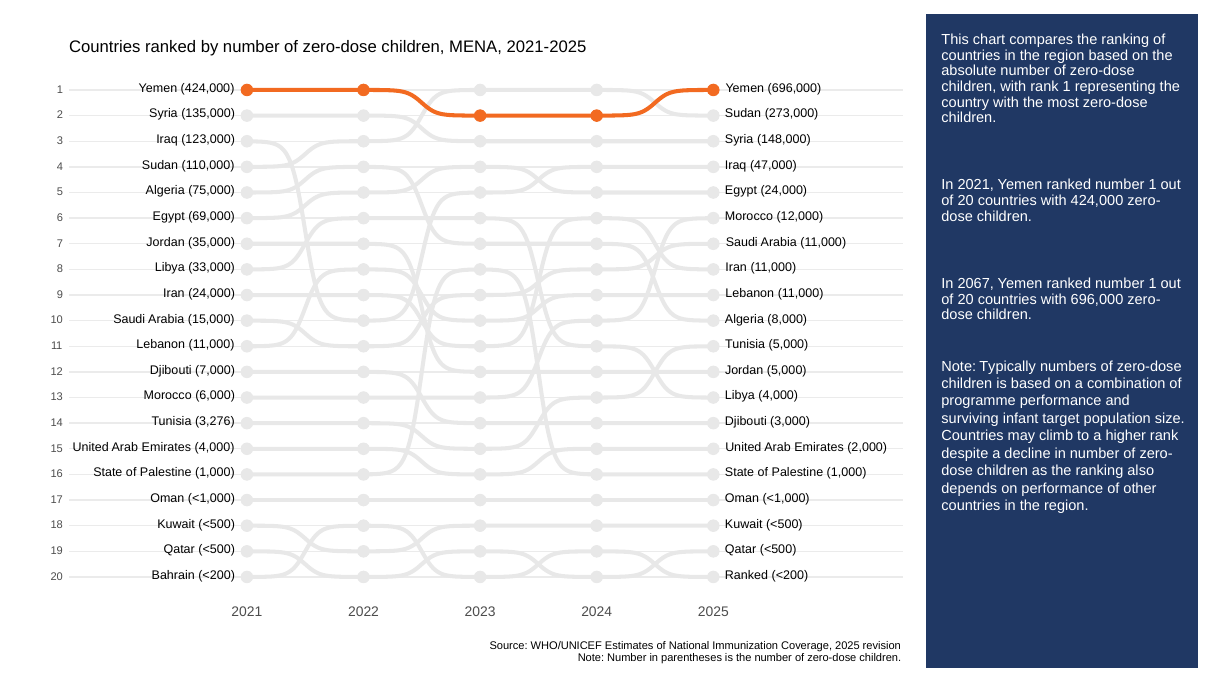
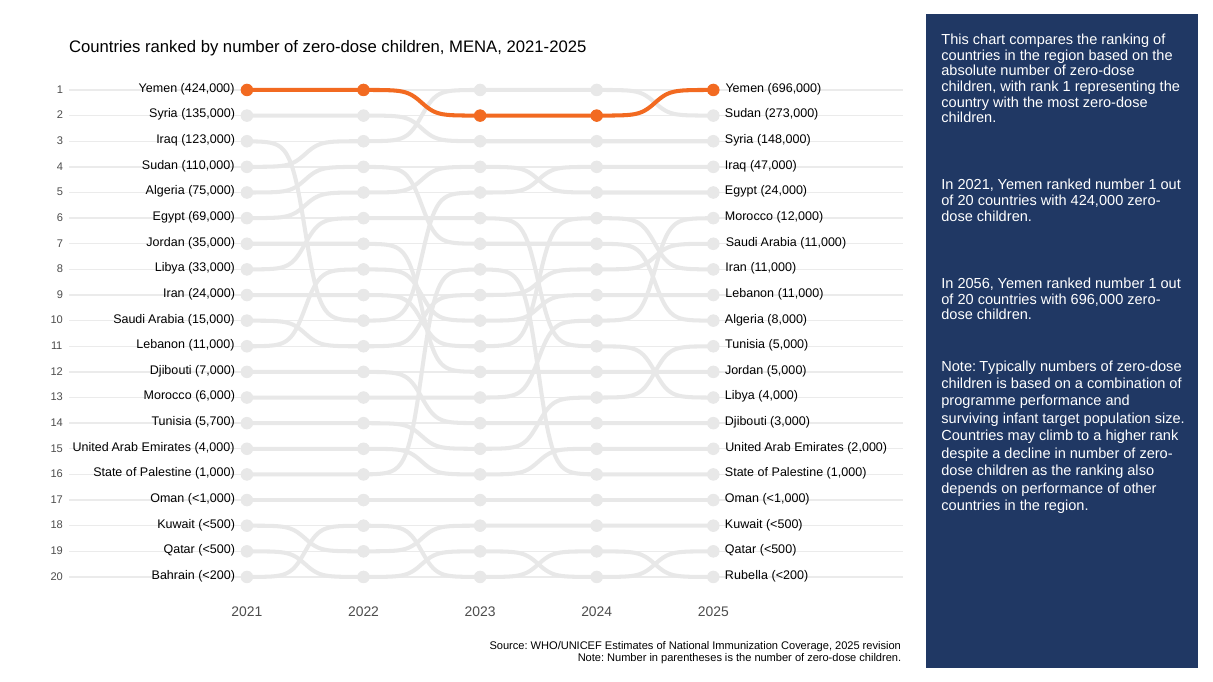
2067: 2067 -> 2056 (976, 284)
3,276: 3,276 -> 5,700 (215, 422)
Ranked: Ranked -> Rubella (746, 575)
